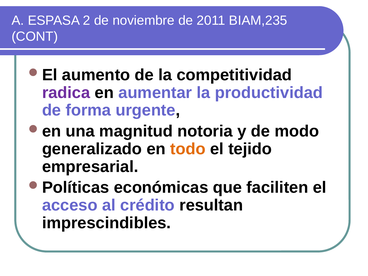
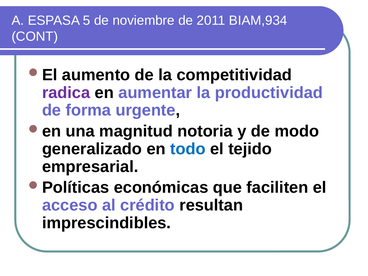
2: 2 -> 5 (87, 21)
BIAM,235: BIAM,235 -> BIAM,934 (258, 21)
todo colour: orange -> blue (188, 149)
